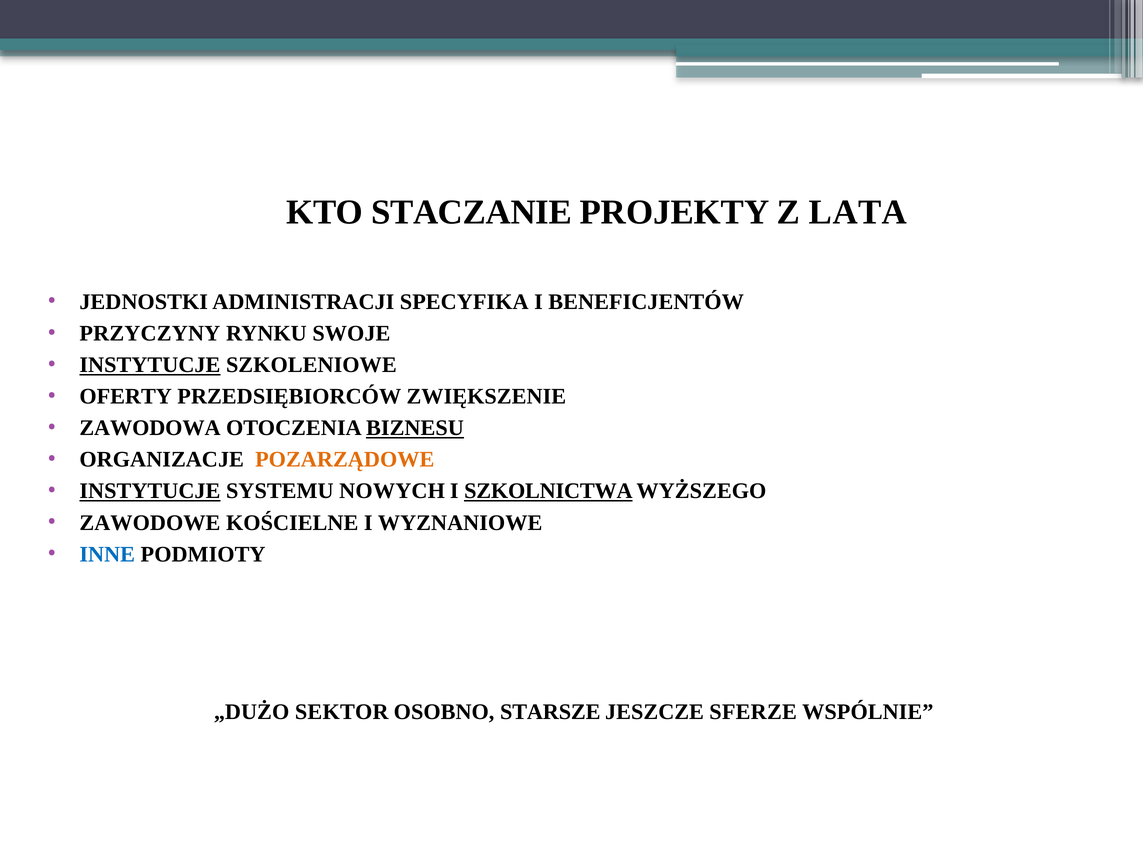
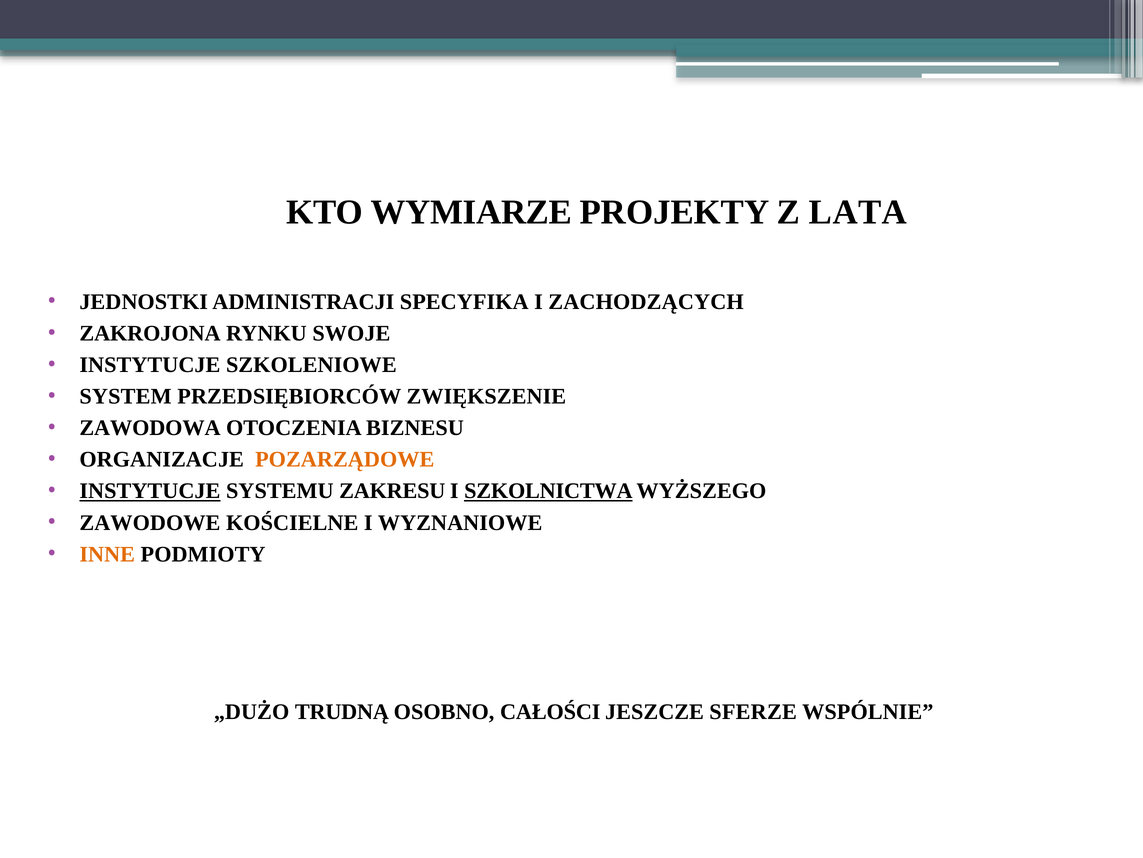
STACZANIE: STACZANIE -> WYMIARZE (471, 212)
BENEFICJENTÓW: BENEFICJENTÓW -> ZACHODZĄCYCH (646, 302)
PRZYCZYNY: PRZYCZYNY -> ZAKROJONA (150, 333)
INSTYTUCJE underline: present -> none (150, 365)
OFERTY: OFERTY -> SYSTEM (126, 396)
BIZNESU underline: present -> none (415, 428)
NOWYCH: NOWYCH -> ZAKRESU (392, 491)
INNE colour: blue -> orange (107, 554)
SEKTOR: SEKTOR -> TRUDNĄ (342, 711)
STARSZE: STARSZE -> CAŁOŚCI (550, 711)
